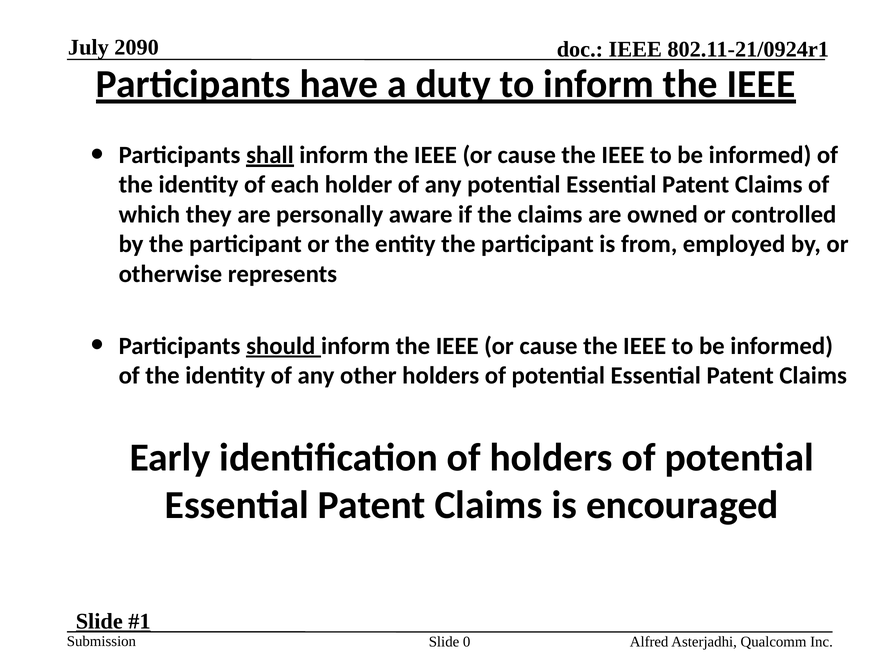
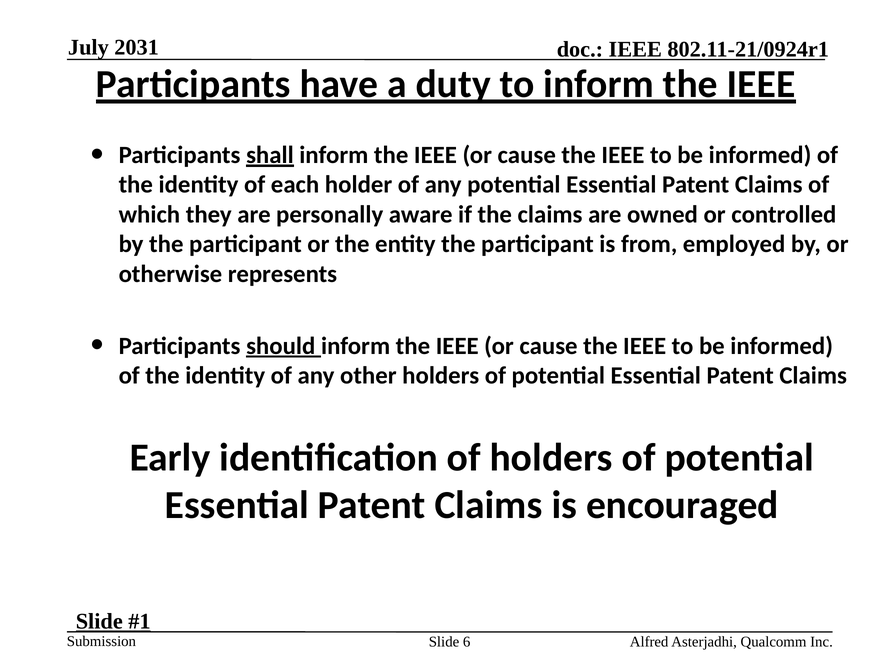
2090: 2090 -> 2031 (137, 47)
0: 0 -> 6 (467, 642)
